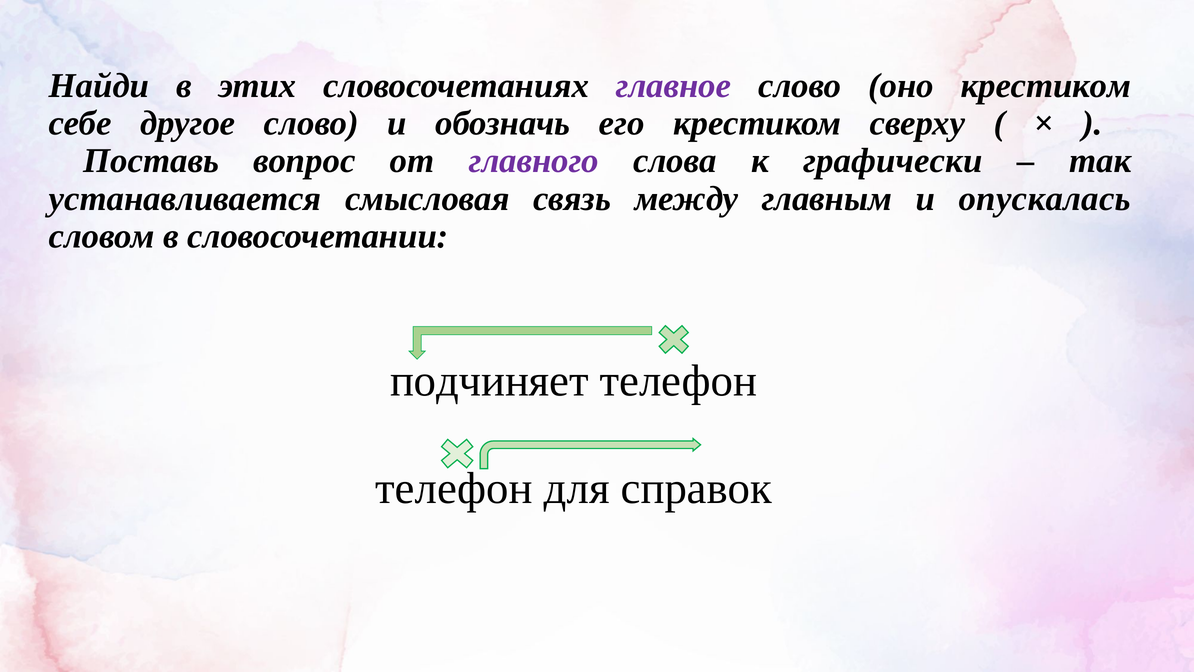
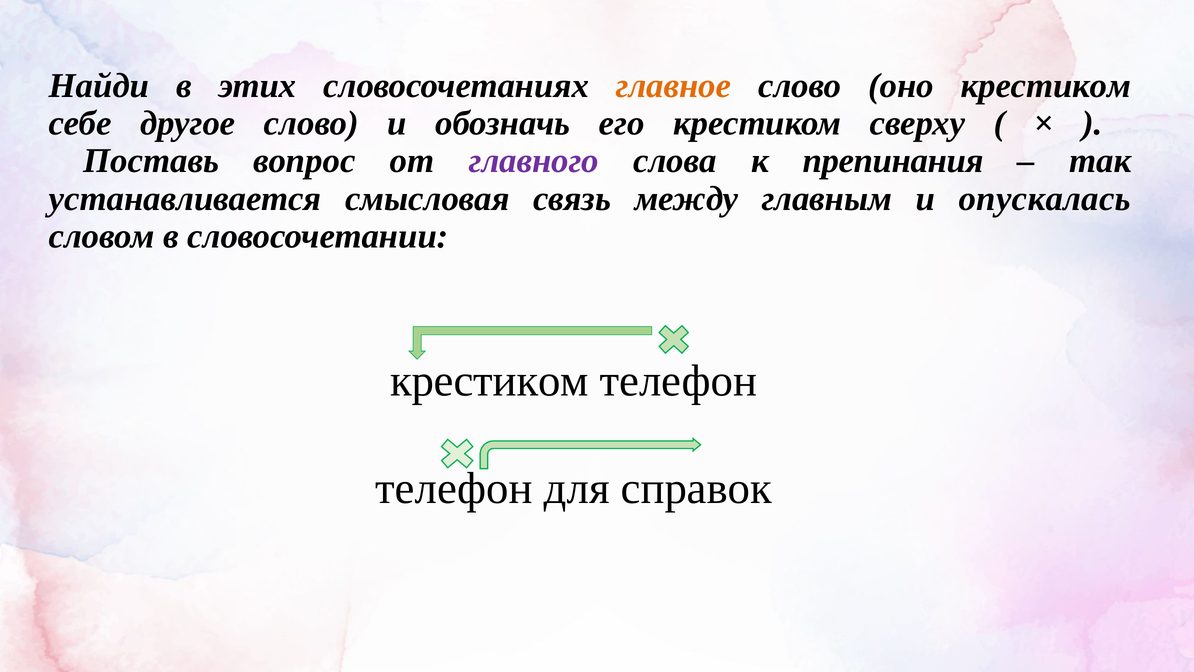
главное colour: purple -> orange (674, 86)
графически: графически -> препинания (893, 161)
подчиняет: подчиняет -> крестиком (489, 381)
